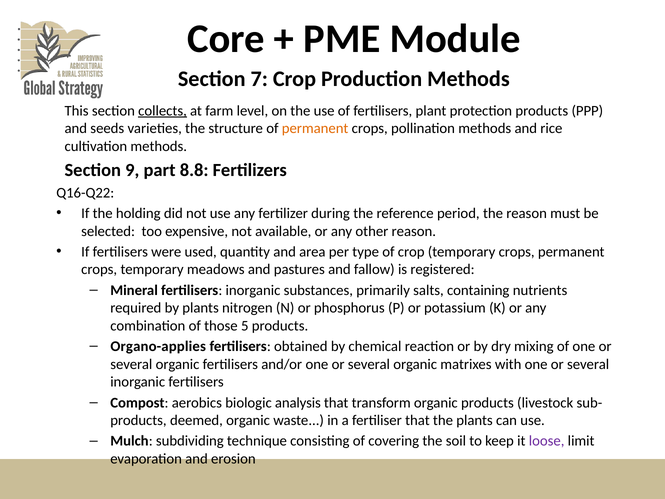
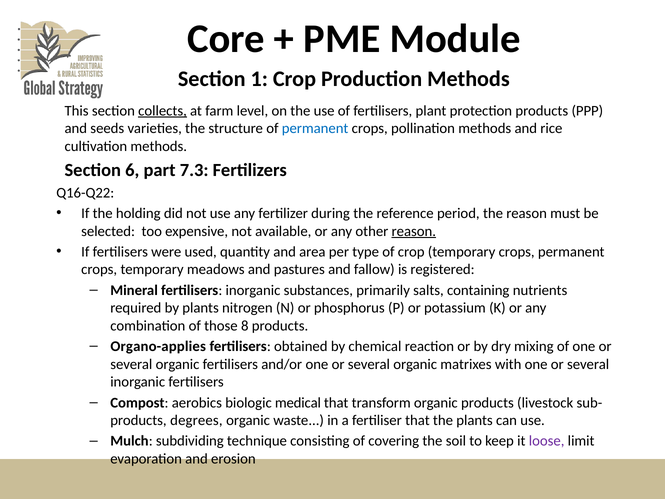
7: 7 -> 1 (259, 79)
permanent colour: orange -> blue (315, 128)
9: 9 -> 6 (132, 170)
8.8: 8.8 -> 7.3 (194, 170)
reason underline: none -> present (414, 231)
5: 5 -> 8 (245, 326)
analysis: analysis -> medical (298, 402)
deemed: deemed -> degrees (196, 420)
